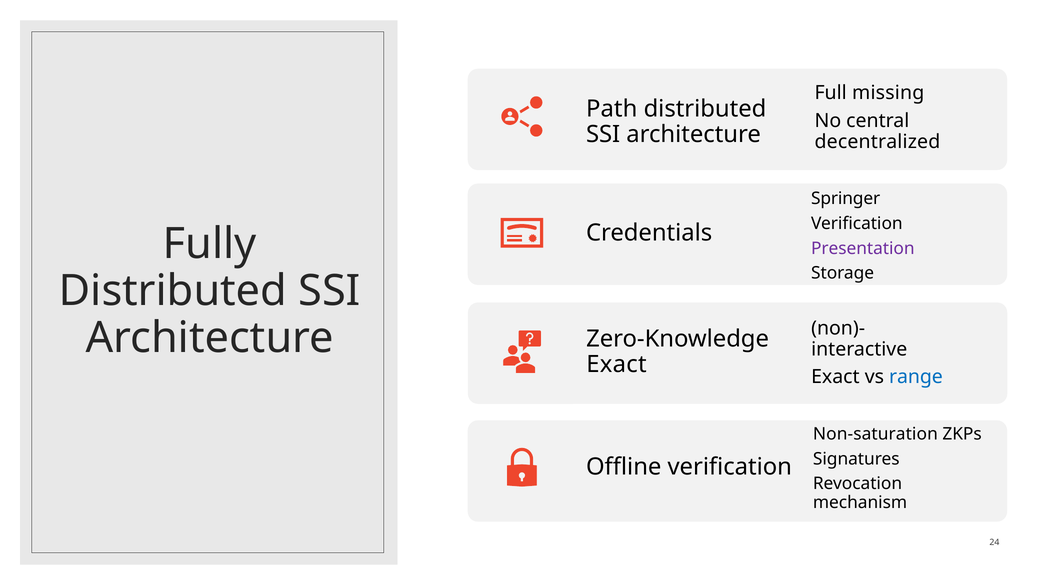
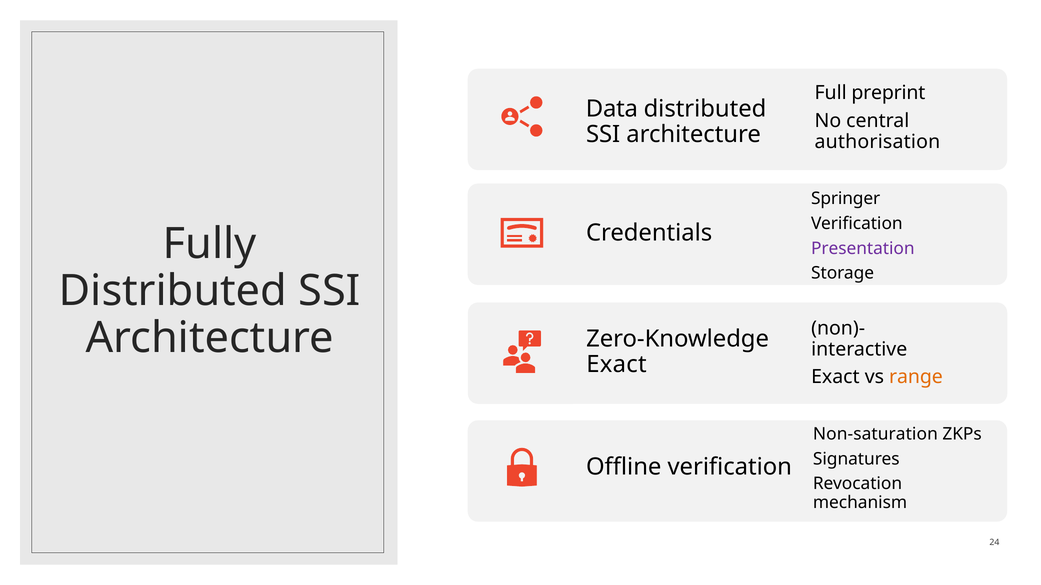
missing: missing -> preprint (888, 93)
Path: Path -> Data (612, 109)
decentralized: decentralized -> authorisation (877, 142)
range colour: blue -> orange (916, 377)
